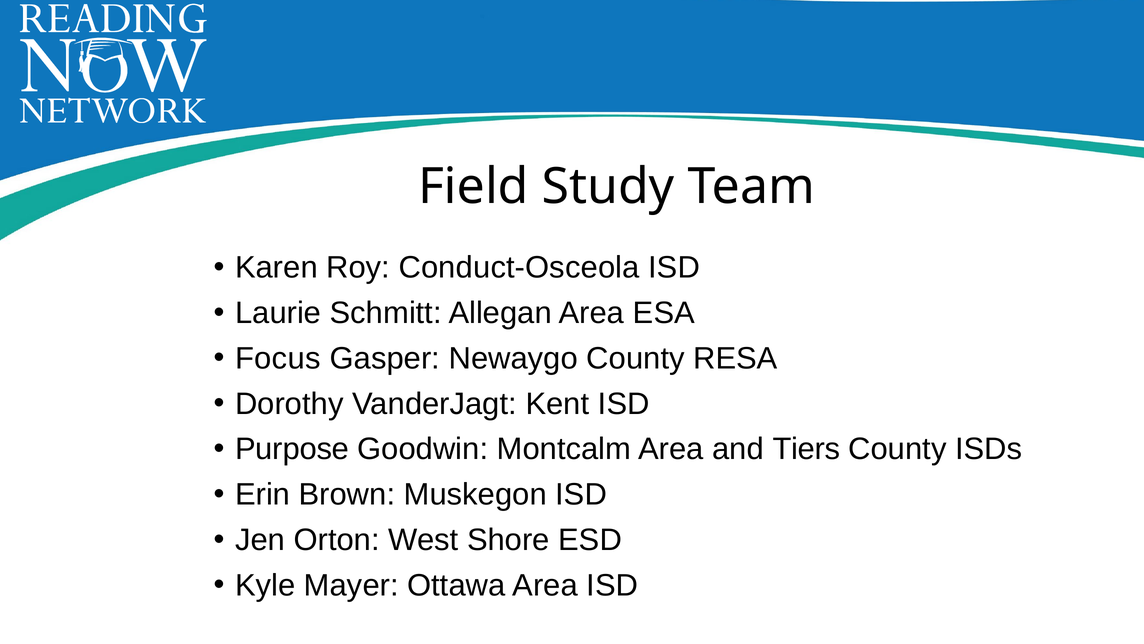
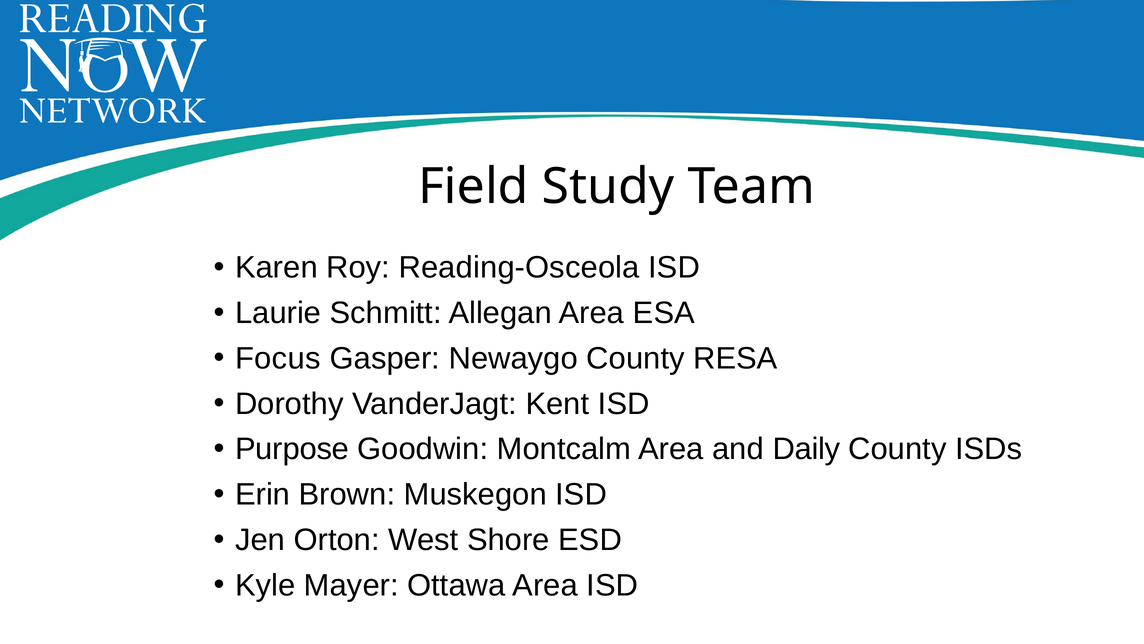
Conduct-Osceola: Conduct-Osceola -> Reading-Osceola (519, 267)
Tiers: Tiers -> Daily (806, 449)
